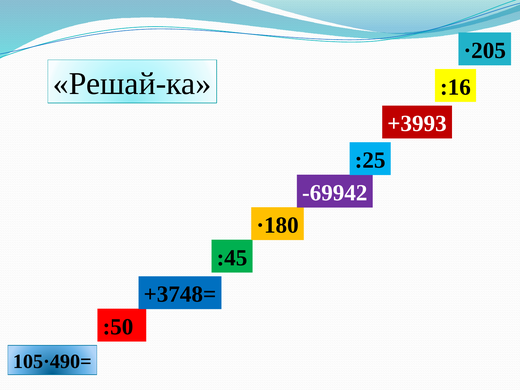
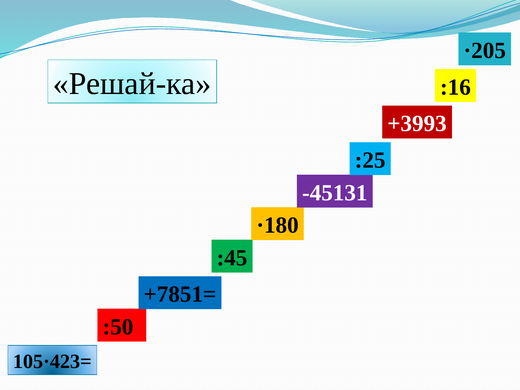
-69942: -69942 -> -45131 (335, 193)
+3748=: +3748= -> +7851= (180, 294)
105·490=: 105·490= -> 105·423= (52, 361)
